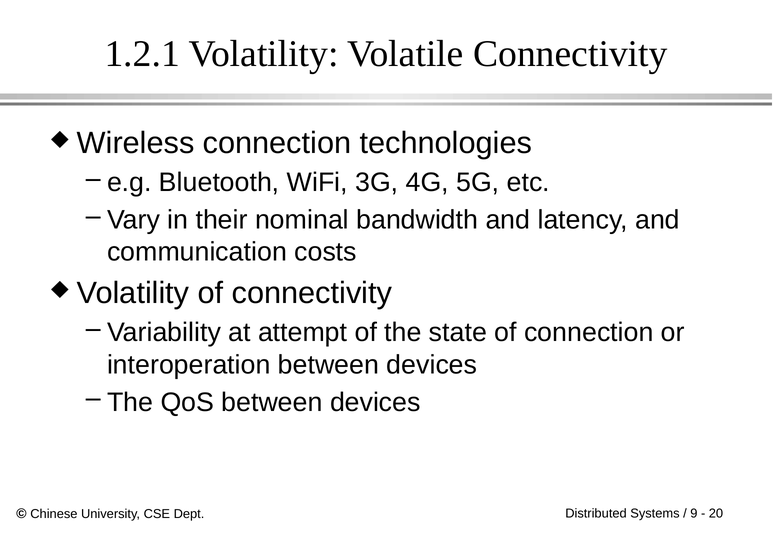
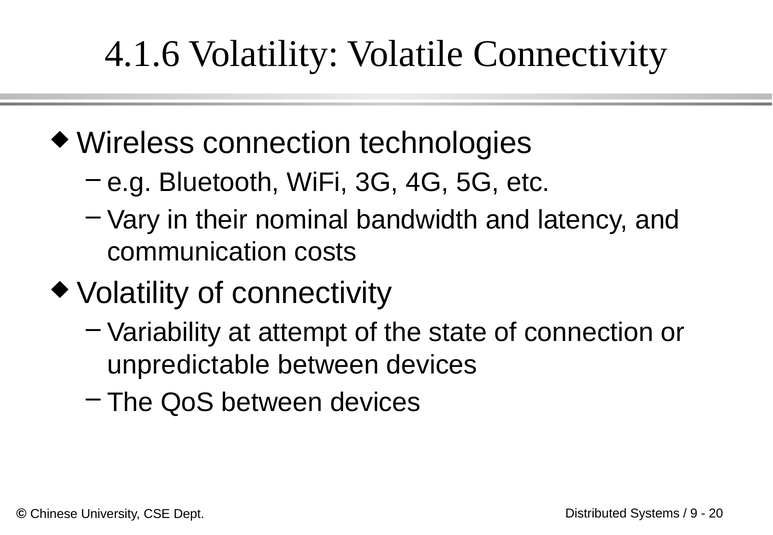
1.2.1: 1.2.1 -> 4.1.6 (142, 54)
interoperation: interoperation -> unpredictable (189, 365)
